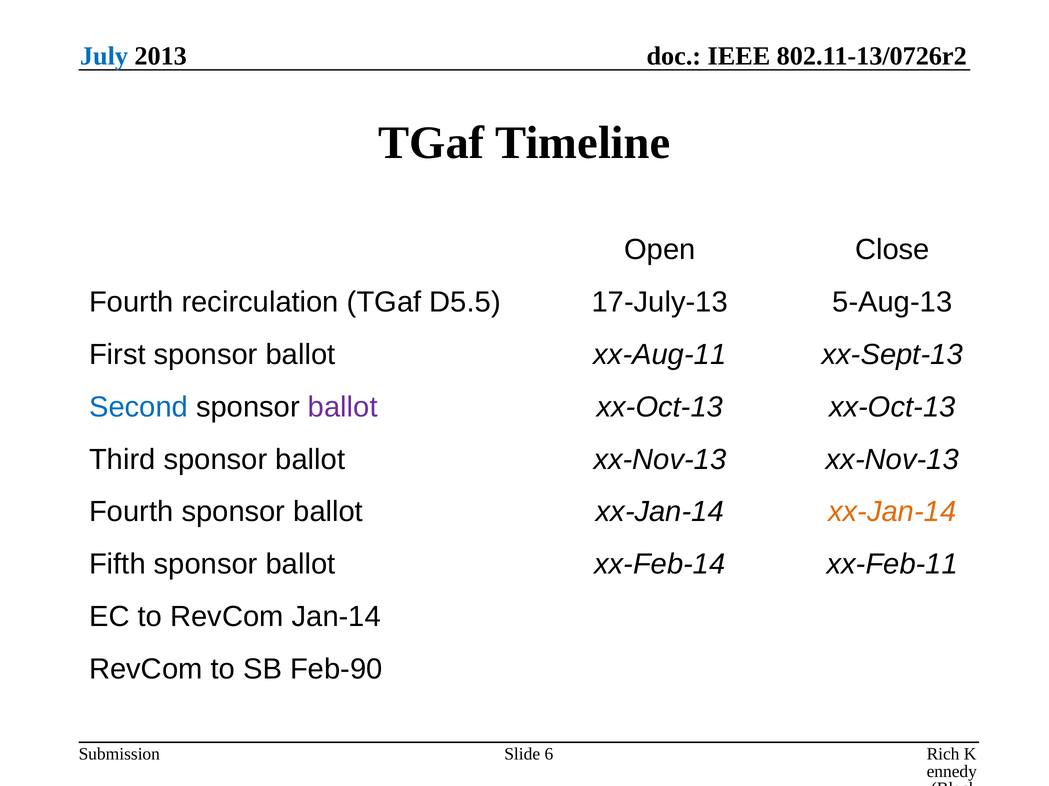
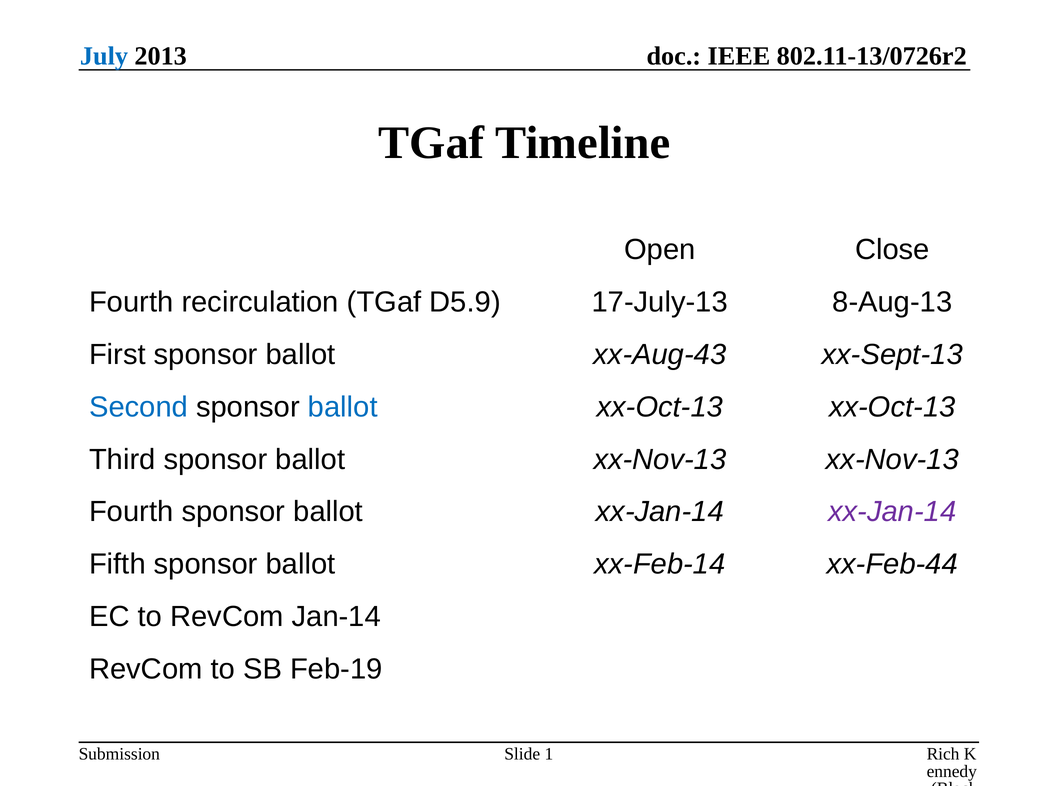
D5.5: D5.5 -> D5.9 (465, 302)
5-Aug-13: 5-Aug-13 -> 8-Aug-13 (892, 302)
xx-Aug-11: xx-Aug-11 -> xx-Aug-43 (660, 355)
ballot colour: purple -> blue (343, 407)
xx-Jan-14 colour: orange -> purple (892, 512)
xx-Feb-11: xx-Feb-11 -> xx-Feb-44 (892, 565)
Feb-90: Feb-90 -> Feb-19 (336, 670)
6: 6 -> 1 (549, 755)
